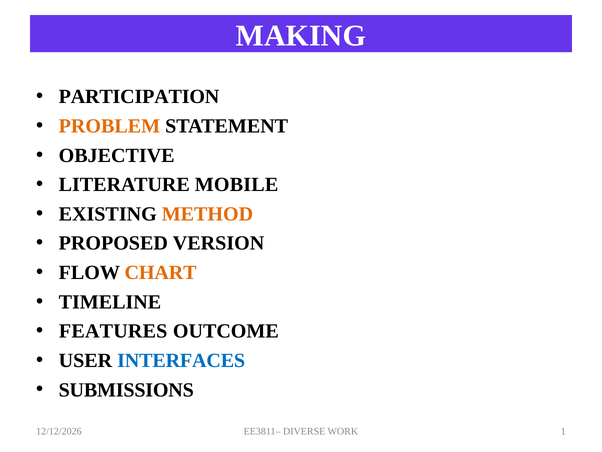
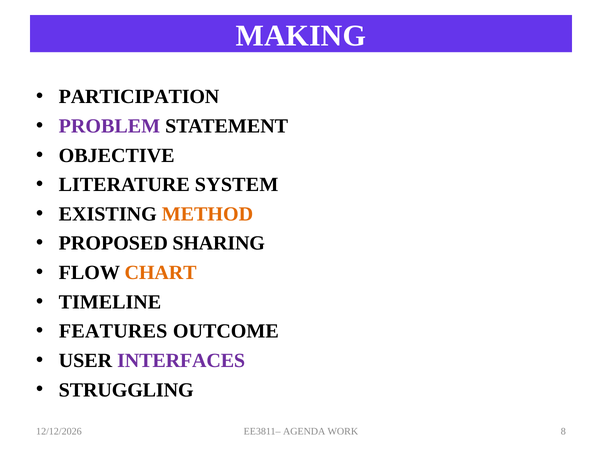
PROBLEM colour: orange -> purple (109, 126)
MOBILE: MOBILE -> SYSTEM (237, 185)
VERSION: VERSION -> SHARING (219, 243)
INTERFACES colour: blue -> purple (181, 360)
SUBMISSIONS: SUBMISSIONS -> STRUGGLING (126, 389)
DIVERSE: DIVERSE -> AGENDA (304, 431)
1: 1 -> 8 (563, 431)
